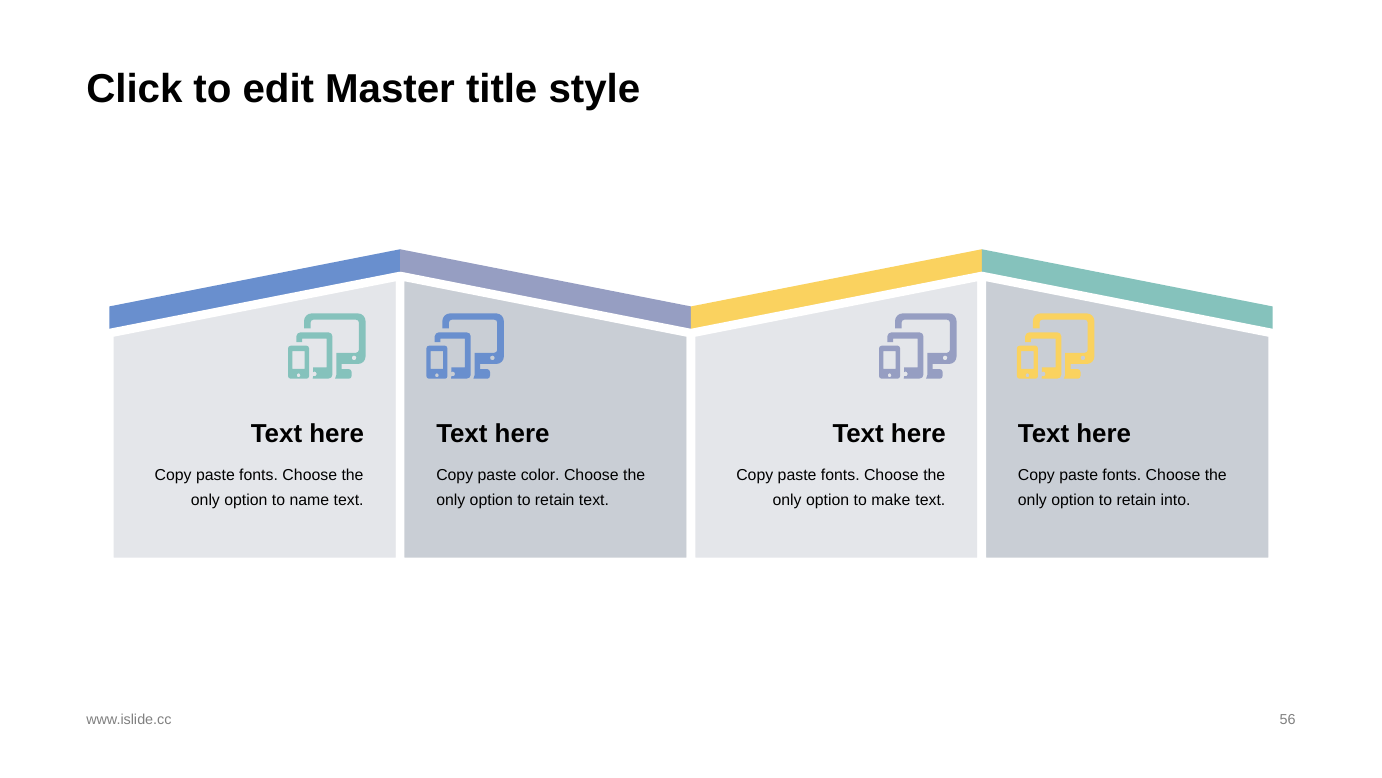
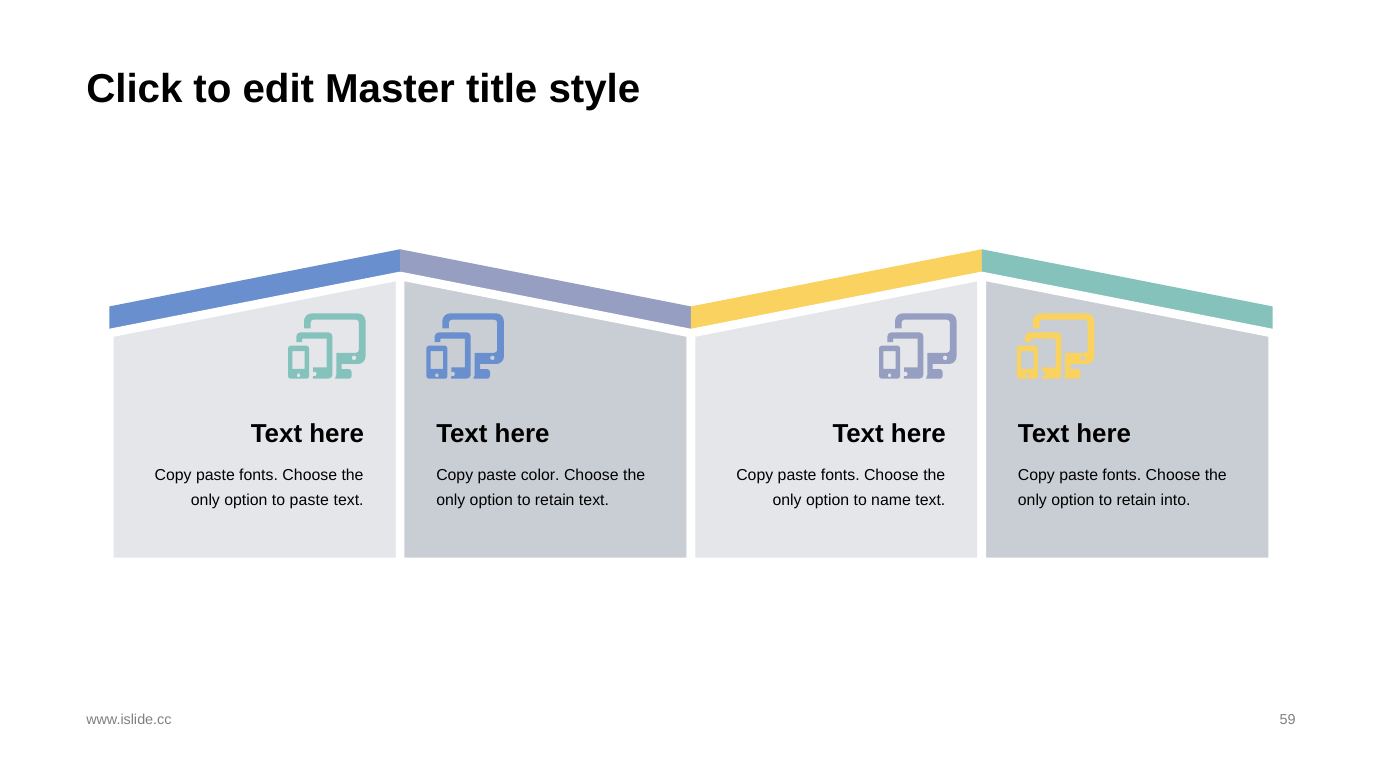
to name: name -> paste (309, 499)
make: make -> name (891, 499)
56: 56 -> 59 (1288, 719)
